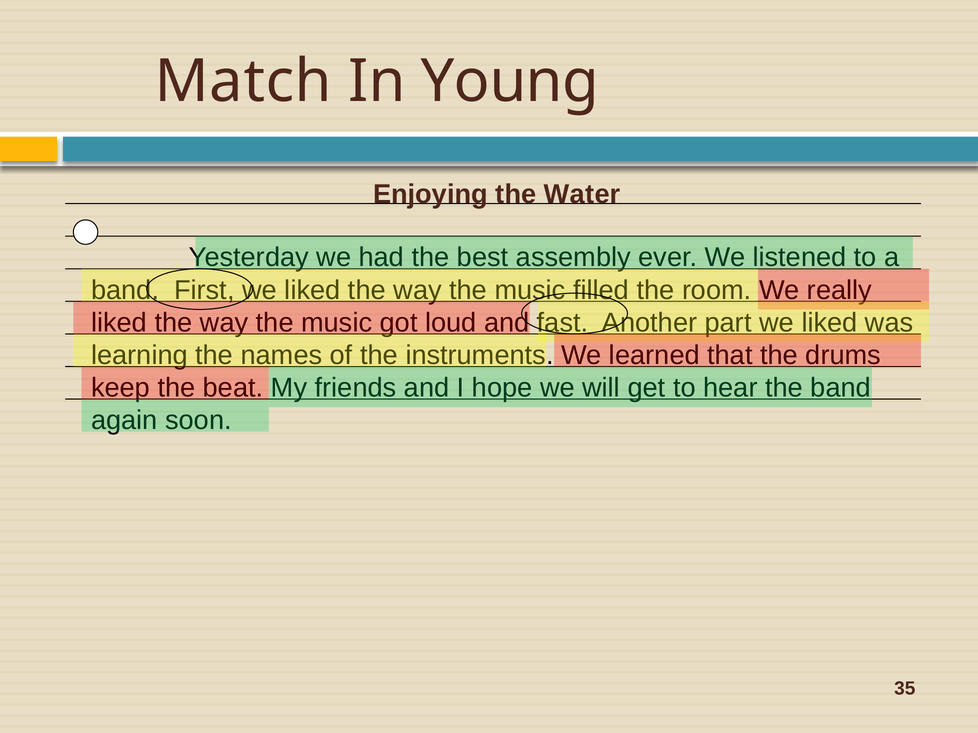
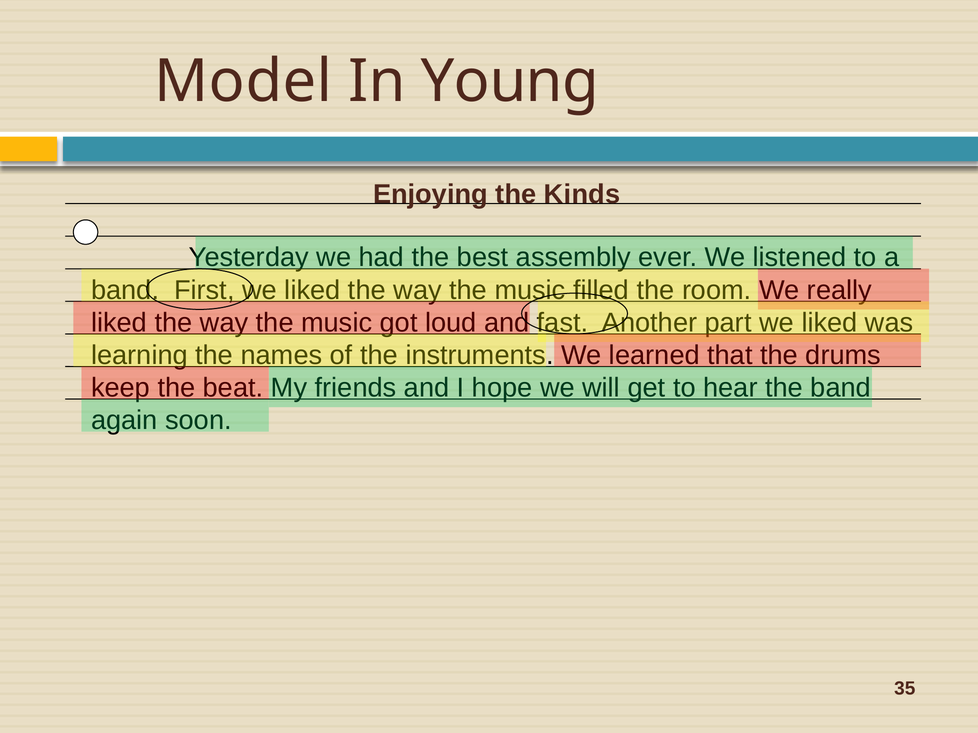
Match: Match -> Model (243, 82)
Water: Water -> Kinds (582, 194)
